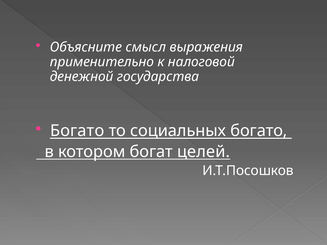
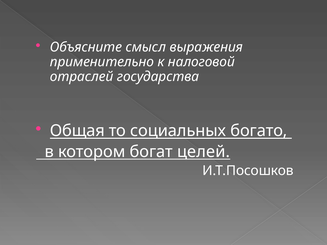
денежной: денежной -> отраслей (82, 77)
Богато: Богато -> Общая (77, 131)
